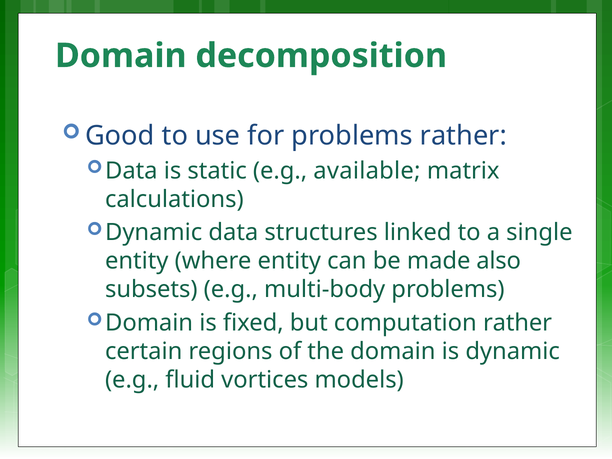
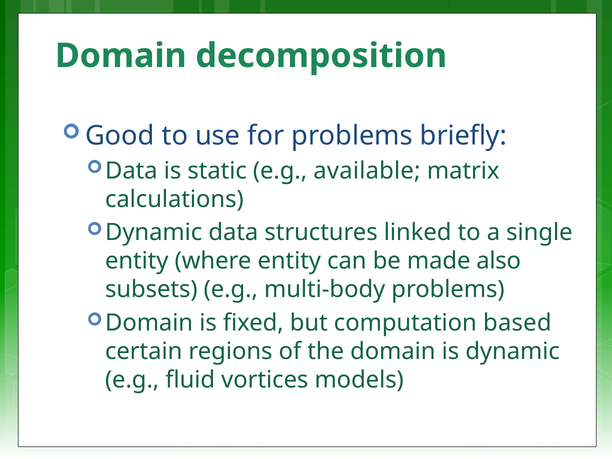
problems rather: rather -> briefly (463, 136)
computation rather: rather -> based (517, 323)
